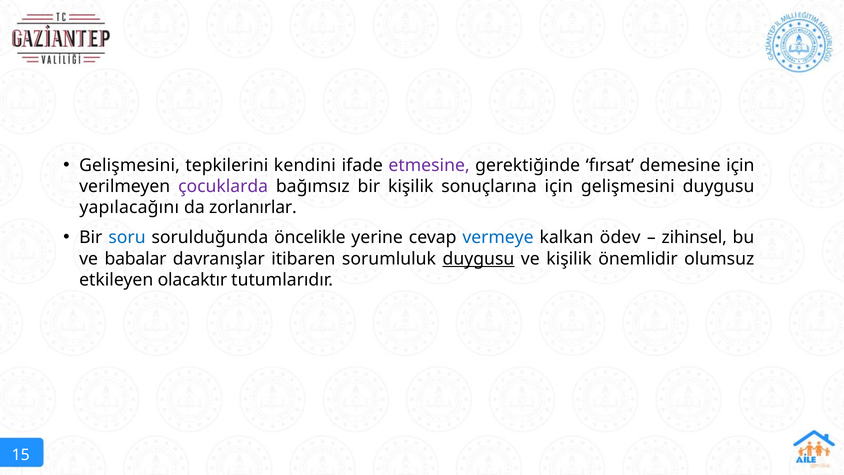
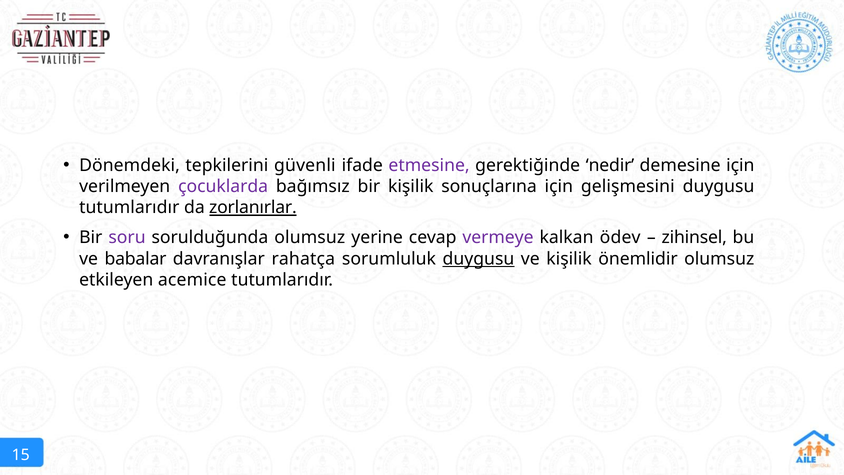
Gelişmesini: Gelişmesini -> Dönemdeki (130, 165)
kendini: kendini -> güvenli (305, 165)
fırsat: fırsat -> nedir (610, 165)
yapılacağını: yapılacağını -> tutumlarıdır (129, 208)
zorlanırlar underline: none -> present (253, 208)
soru colour: blue -> purple (127, 237)
sorulduğunda öncelikle: öncelikle -> olumsuz (310, 237)
vermeye colour: blue -> purple (498, 237)
itibaren: itibaren -> rahatça (303, 259)
olacaktır: olacaktır -> acemice (192, 280)
